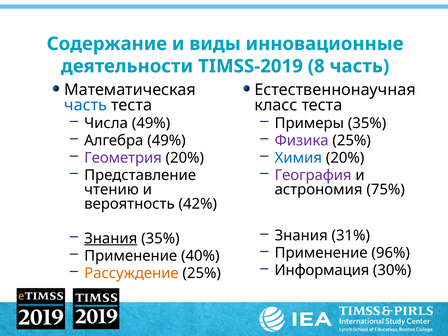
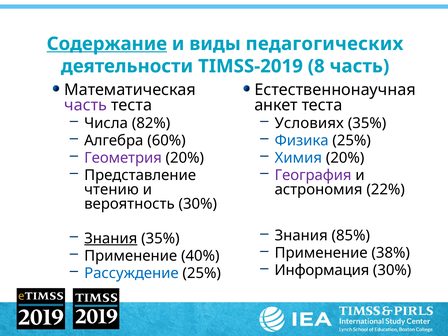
Содержание underline: none -> present (107, 44)
инновационные: инновационные -> педагогических (324, 44)
часть colour: blue -> purple (86, 105)
класс: класс -> анкет (276, 105)
Числа 49%: 49% -> 82% (151, 123)
Примеры: Примеры -> Условиях (309, 123)
Алгебра 49%: 49% -> 60% (166, 141)
Физика colour: purple -> blue (302, 141)
75%: 75% -> 22% (386, 189)
вероятность 42%: 42% -> 30% (198, 204)
31%: 31% -> 85% (351, 236)
96%: 96% -> 38% (391, 253)
Рассуждение colour: orange -> blue (131, 273)
